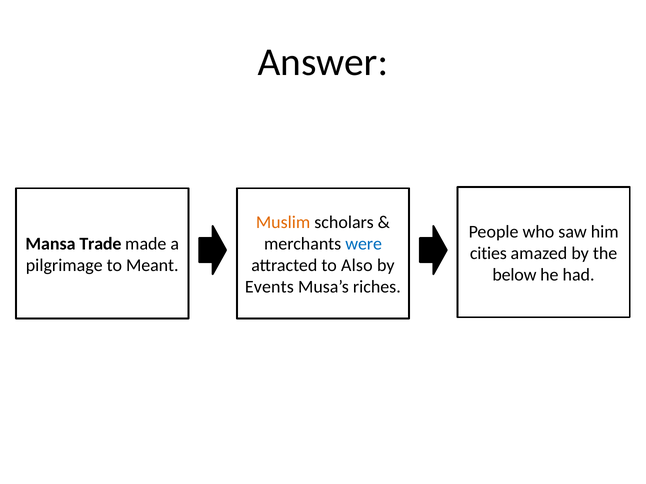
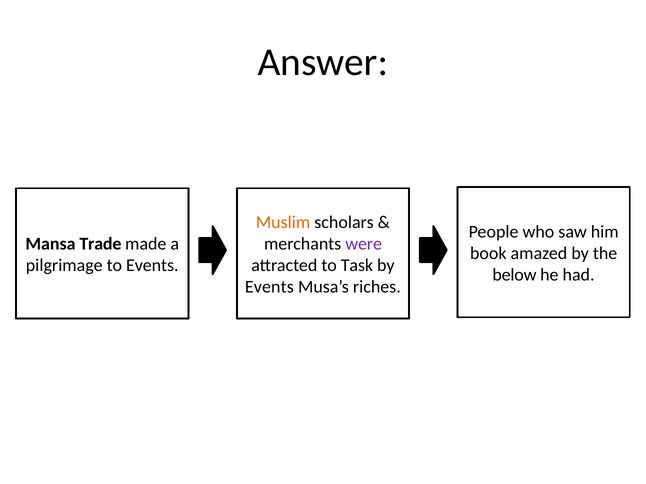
were colour: blue -> purple (364, 244)
cities: cities -> book (488, 254)
to Meant: Meant -> Events (152, 266)
Also: Also -> Task (357, 266)
